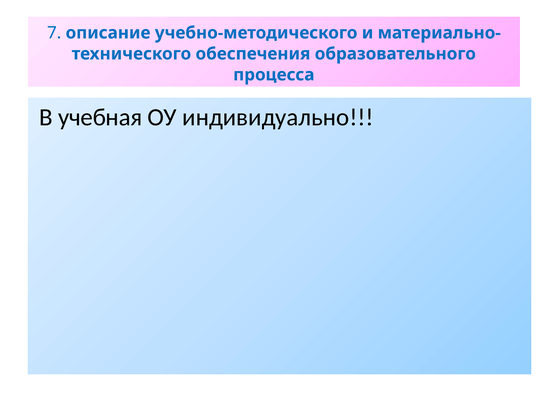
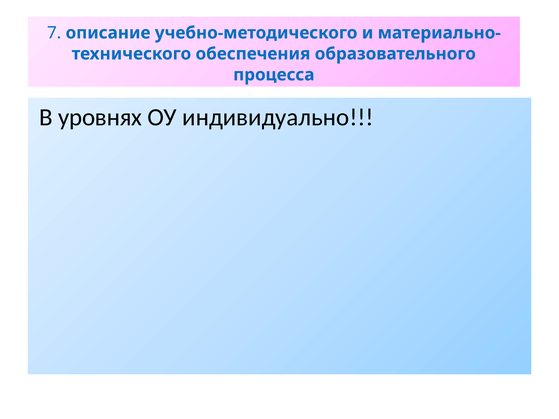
учебная: учебная -> уровнях (100, 117)
